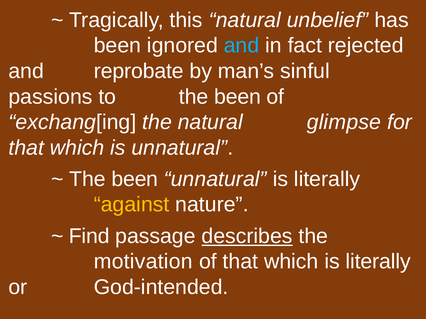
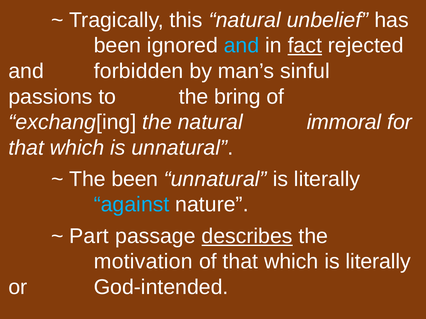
fact underline: none -> present (305, 46)
reprobate: reprobate -> forbidden (139, 71)
to the been: been -> bring (238, 97)
glimpse: glimpse -> immoral (344, 122)
against colour: yellow -> light blue (132, 205)
Find: Find -> Part (89, 236)
